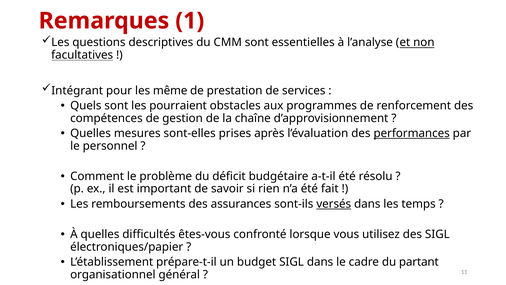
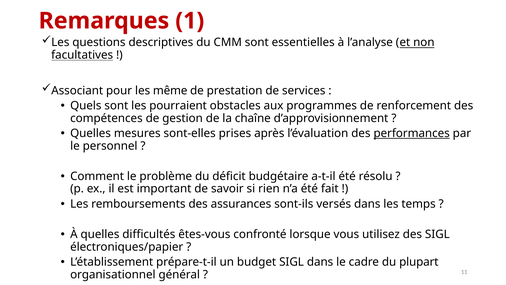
Intégrant: Intégrant -> Associant (77, 90)
versés underline: present -> none (334, 204)
partant: partant -> plupart (419, 262)
